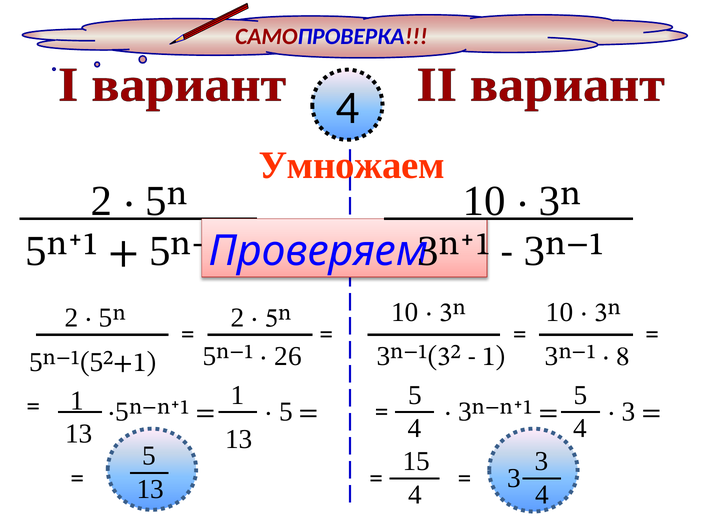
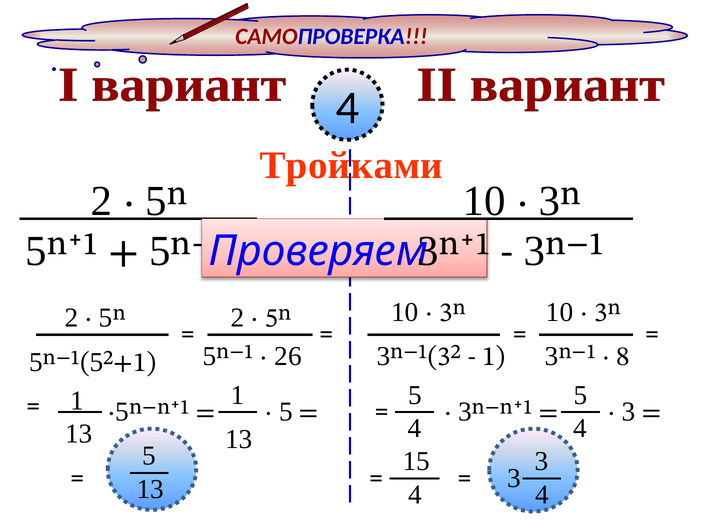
Умножаем: Умножаем -> Тройками (351, 166)
